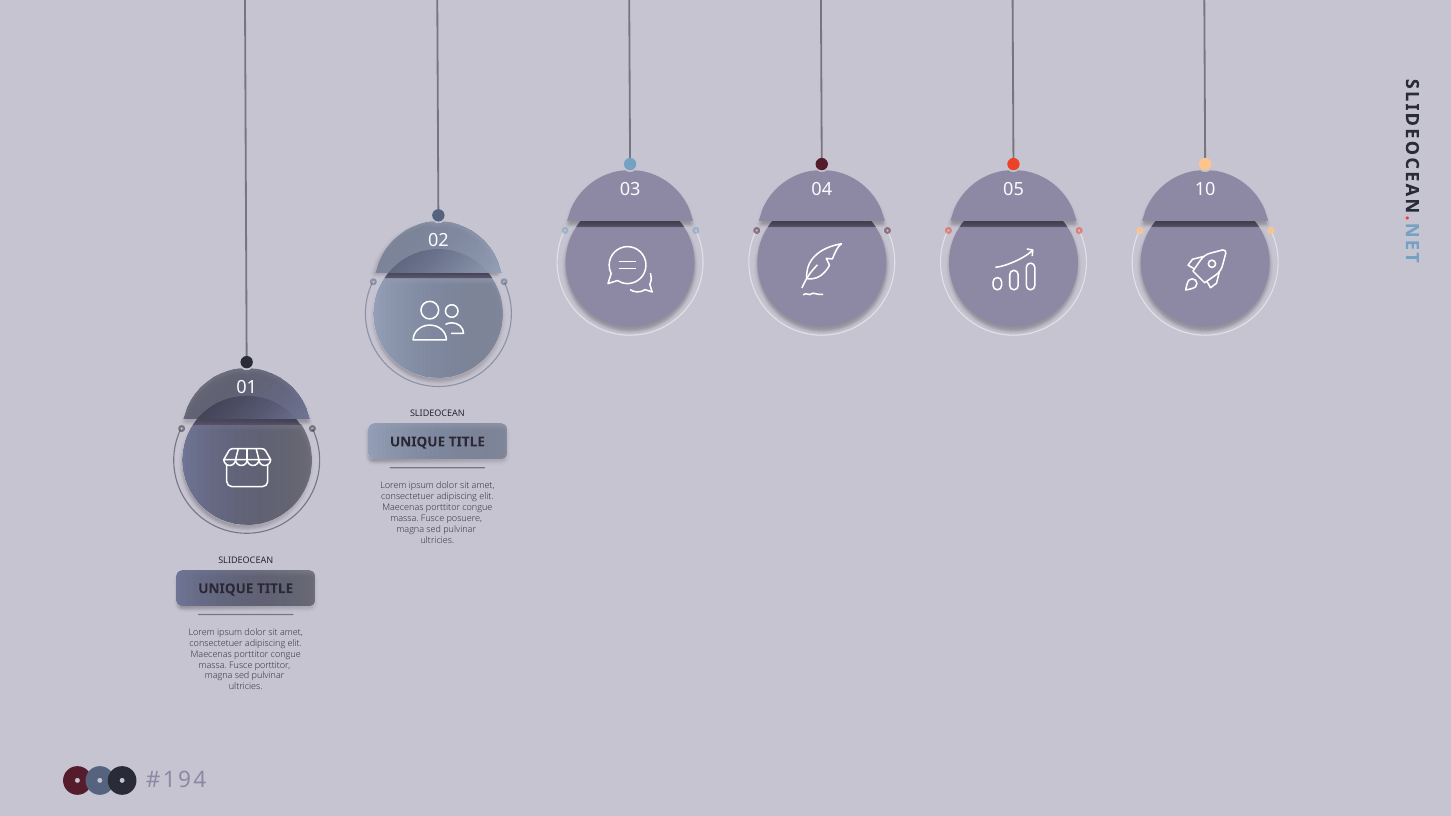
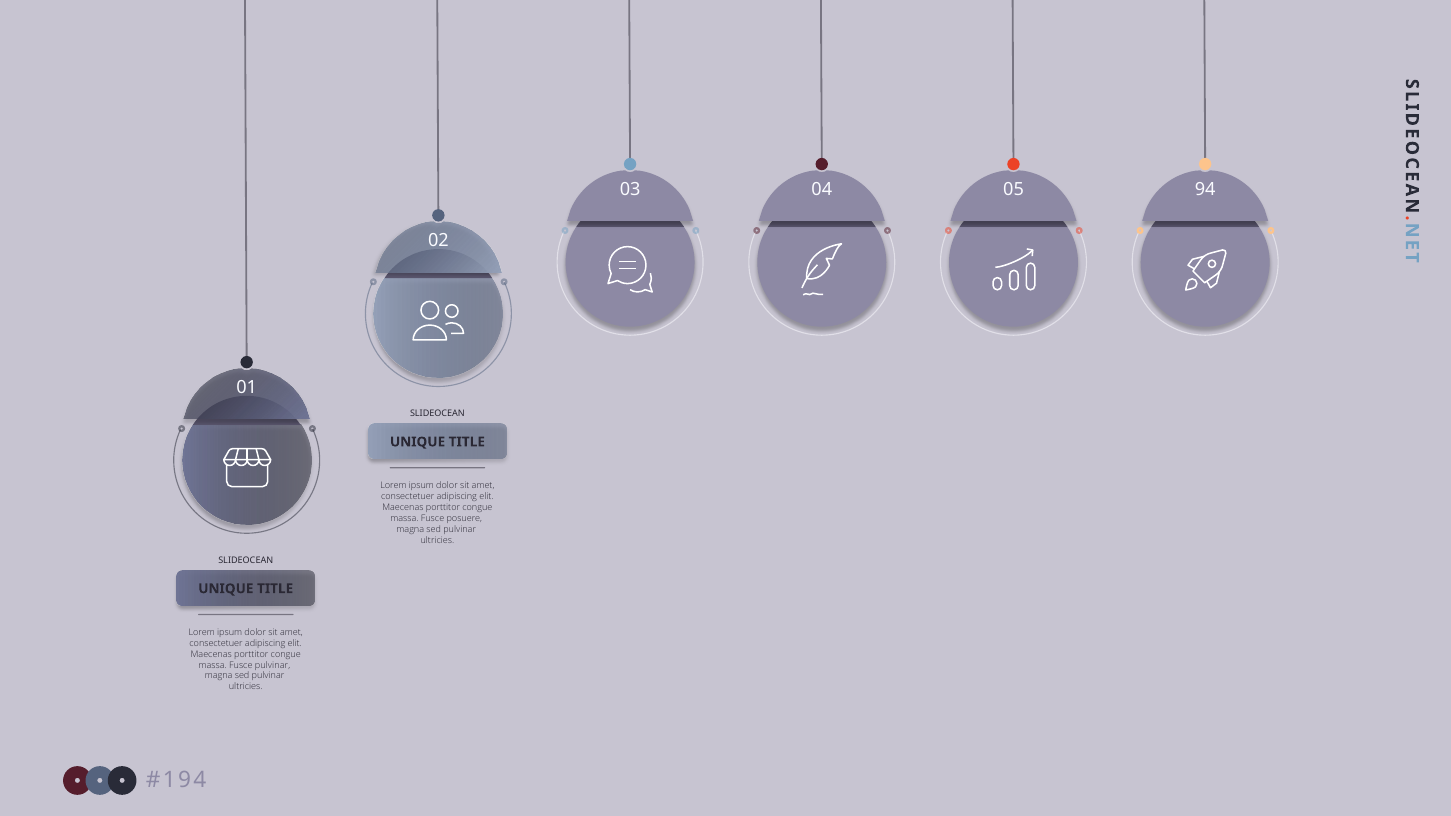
10: 10 -> 94 (1205, 189)
Fusce porttitor: porttitor -> pulvinar (273, 665)
